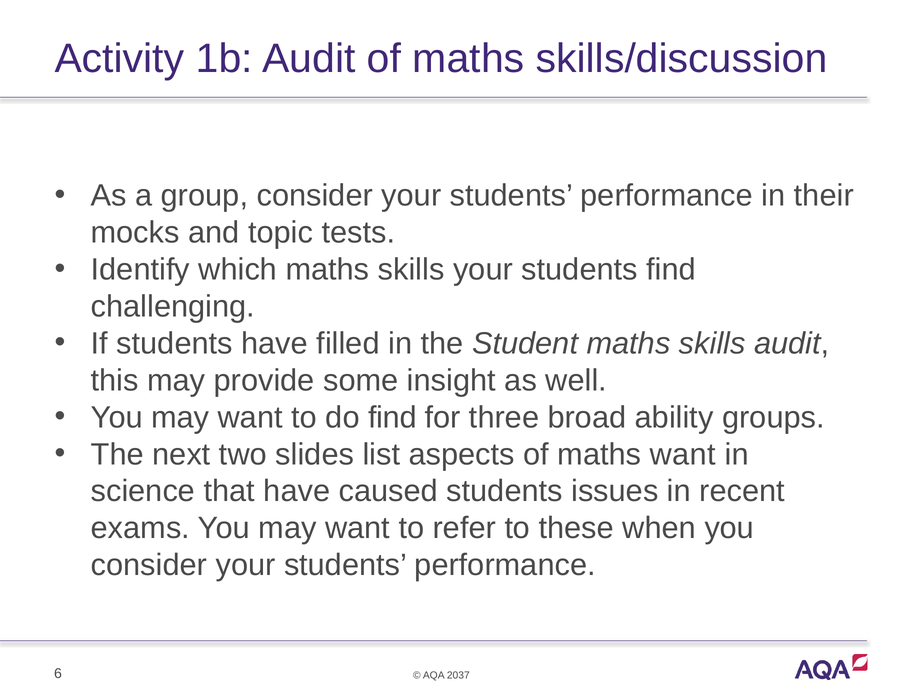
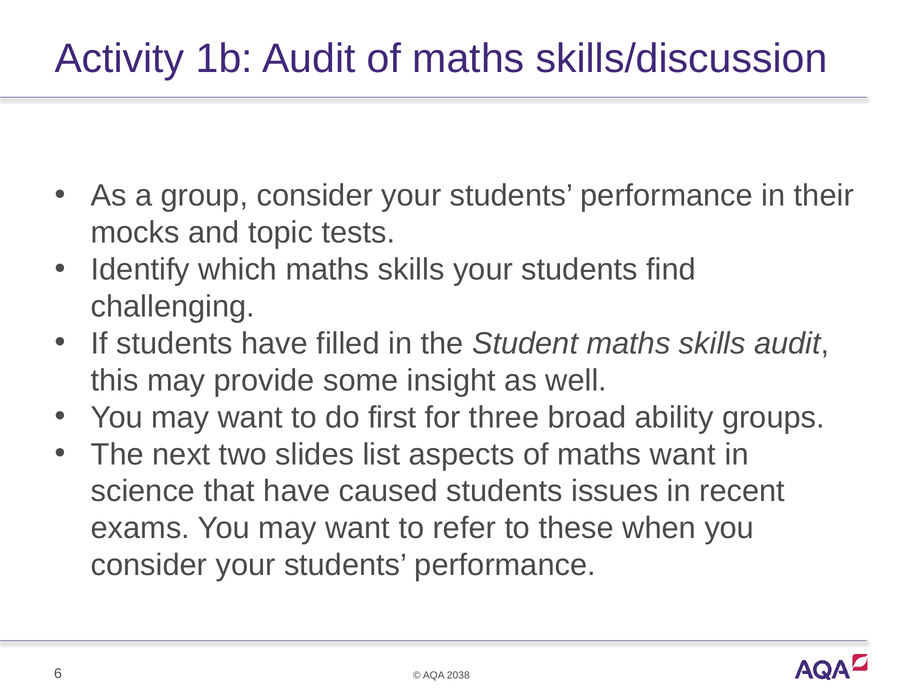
do find: find -> first (392, 417)
2037: 2037 -> 2038 (458, 675)
